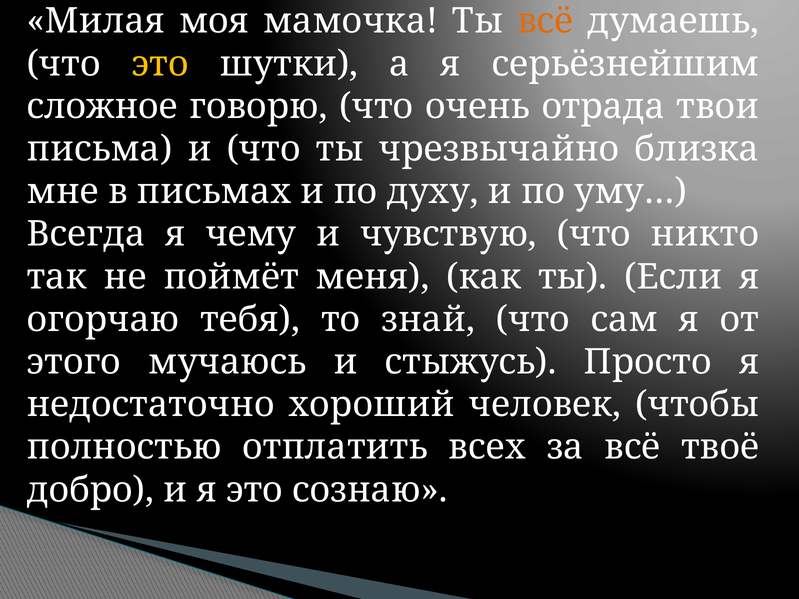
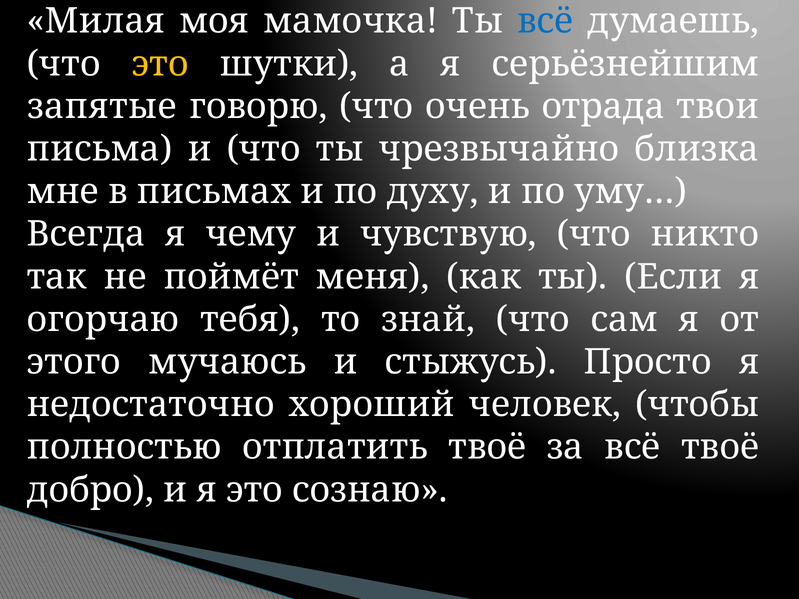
всё colour: orange -> blue (545, 21)
сложное: сложное -> запятые (102, 106)
отплатить всех: всех -> твоё (487, 447)
